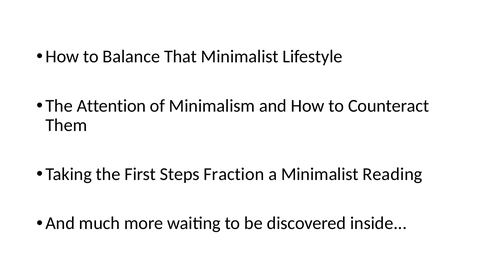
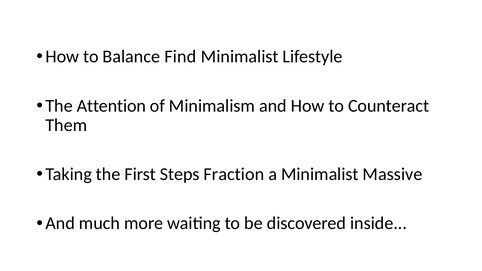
That: That -> Find (180, 57)
Reading: Reading -> Massive (393, 174)
